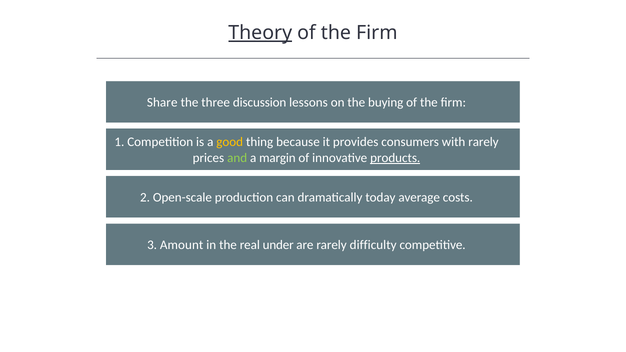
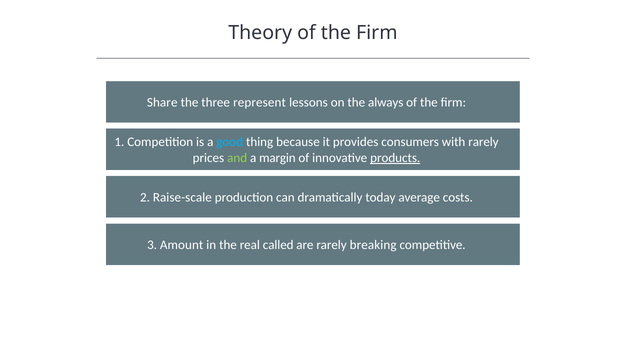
Theory underline: present -> none (260, 33)
discussion: discussion -> represent (260, 102)
buying: buying -> always (386, 102)
good colour: yellow -> light blue (230, 142)
Open-scale: Open-scale -> Raise-scale (182, 197)
under: under -> called (278, 245)
difficulty: difficulty -> breaking (373, 245)
